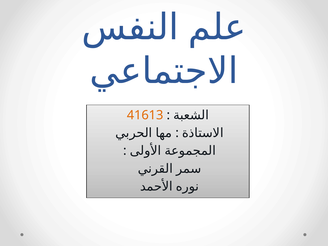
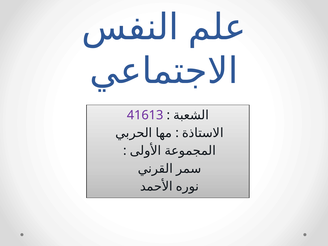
41613 colour: orange -> purple (145, 115)
